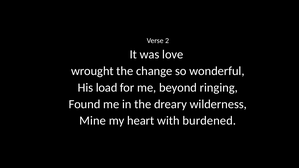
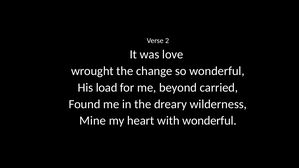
ringing: ringing -> carried (219, 88)
with burdened: burdened -> wonderful (209, 121)
